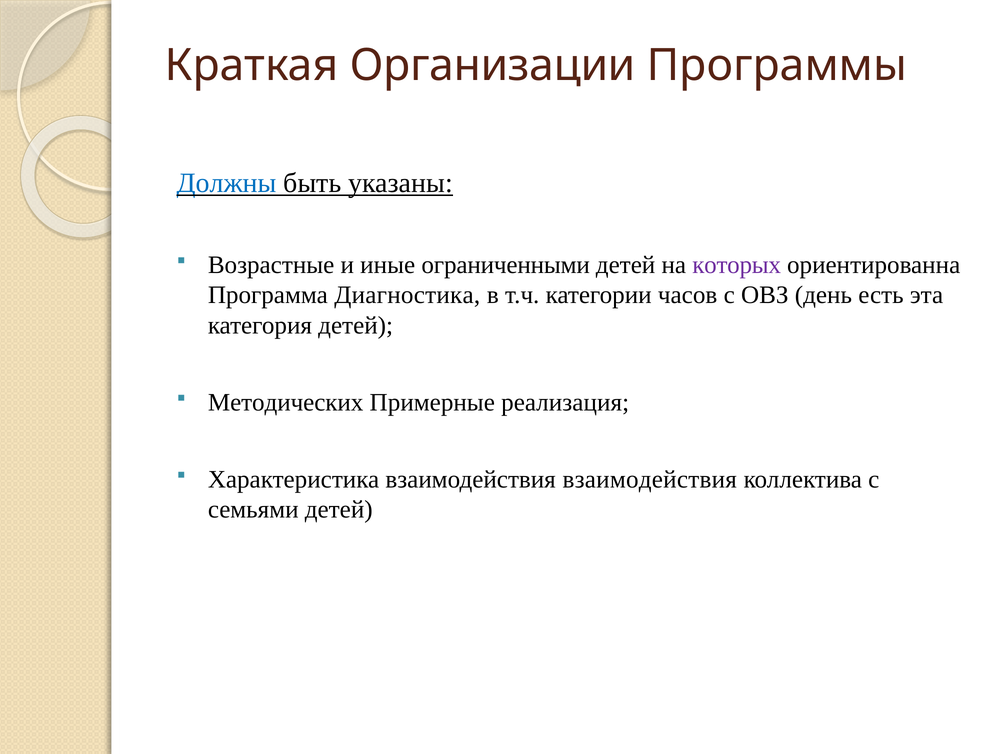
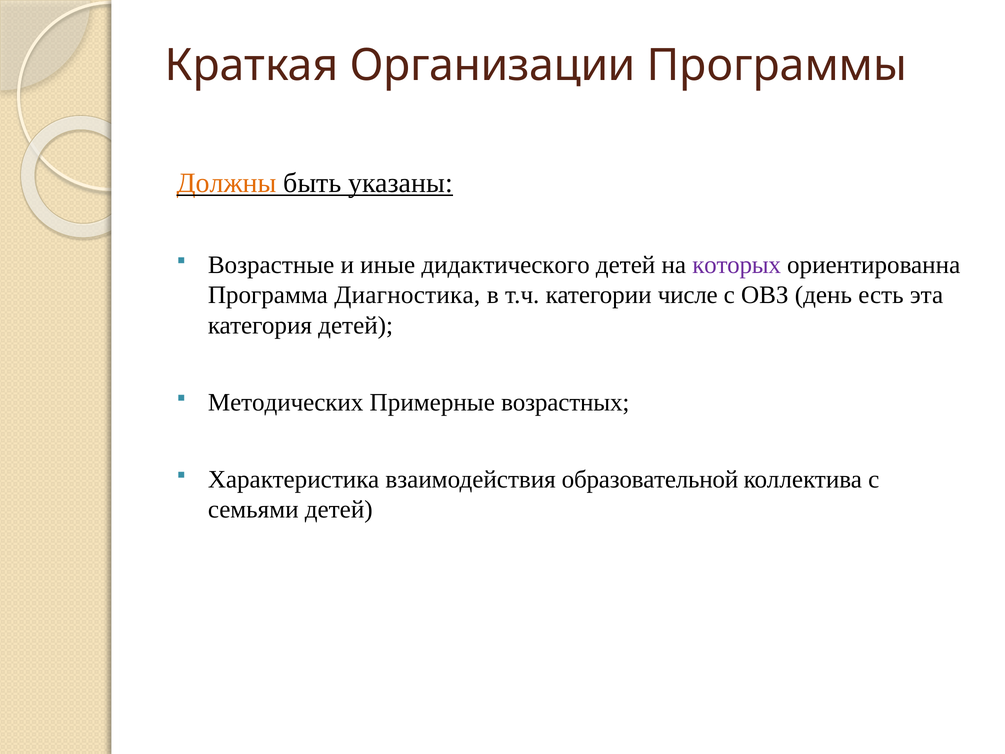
Должны colour: blue -> orange (227, 183)
ограниченными: ограниченными -> дидактического (506, 265)
часов: часов -> числе (688, 295)
реализация: реализация -> возрастных (565, 402)
взаимодействия взаимодействия: взаимодействия -> образовательной (650, 479)
